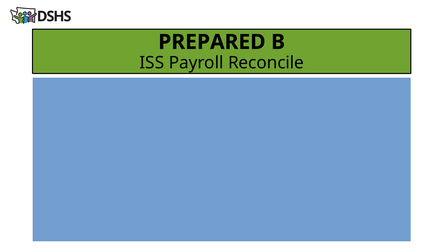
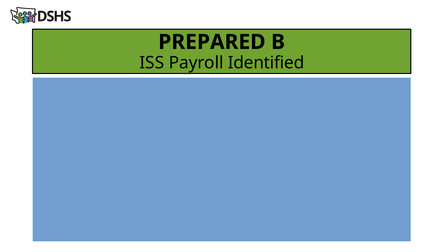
Reconcile: Reconcile -> Identified (266, 63)
